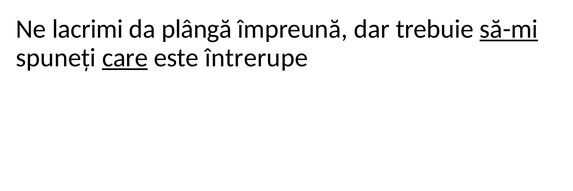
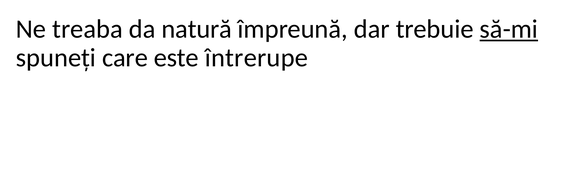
lacrimi: lacrimi -> treaba (88, 29)
plângă: plângă -> natură (197, 29)
care underline: present -> none (125, 58)
